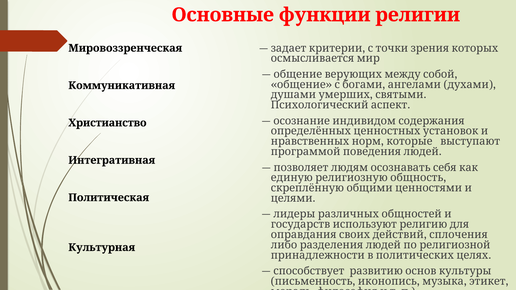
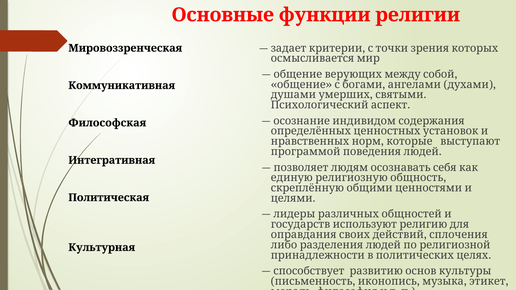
Христианство: Христианство -> Философская (107, 123)
